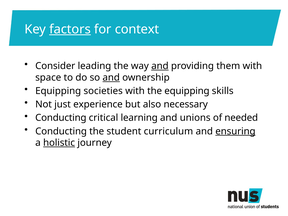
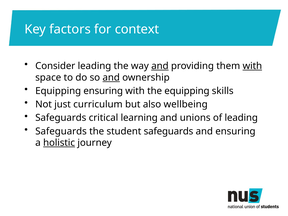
factors underline: present -> none (70, 29)
with underline: none -> present (252, 66)
Equipping societies: societies -> ensuring (103, 91)
experience: experience -> curriculum (98, 104)
necessary: necessary -> wellbeing (186, 104)
Conducting: Conducting -> Safeguards (61, 118)
of needed: needed -> leading (241, 118)
Conducting: Conducting -> Safeguards (61, 131)
student curriculum: curriculum -> safeguards (169, 131)
ensuring underline: present -> none (235, 131)
